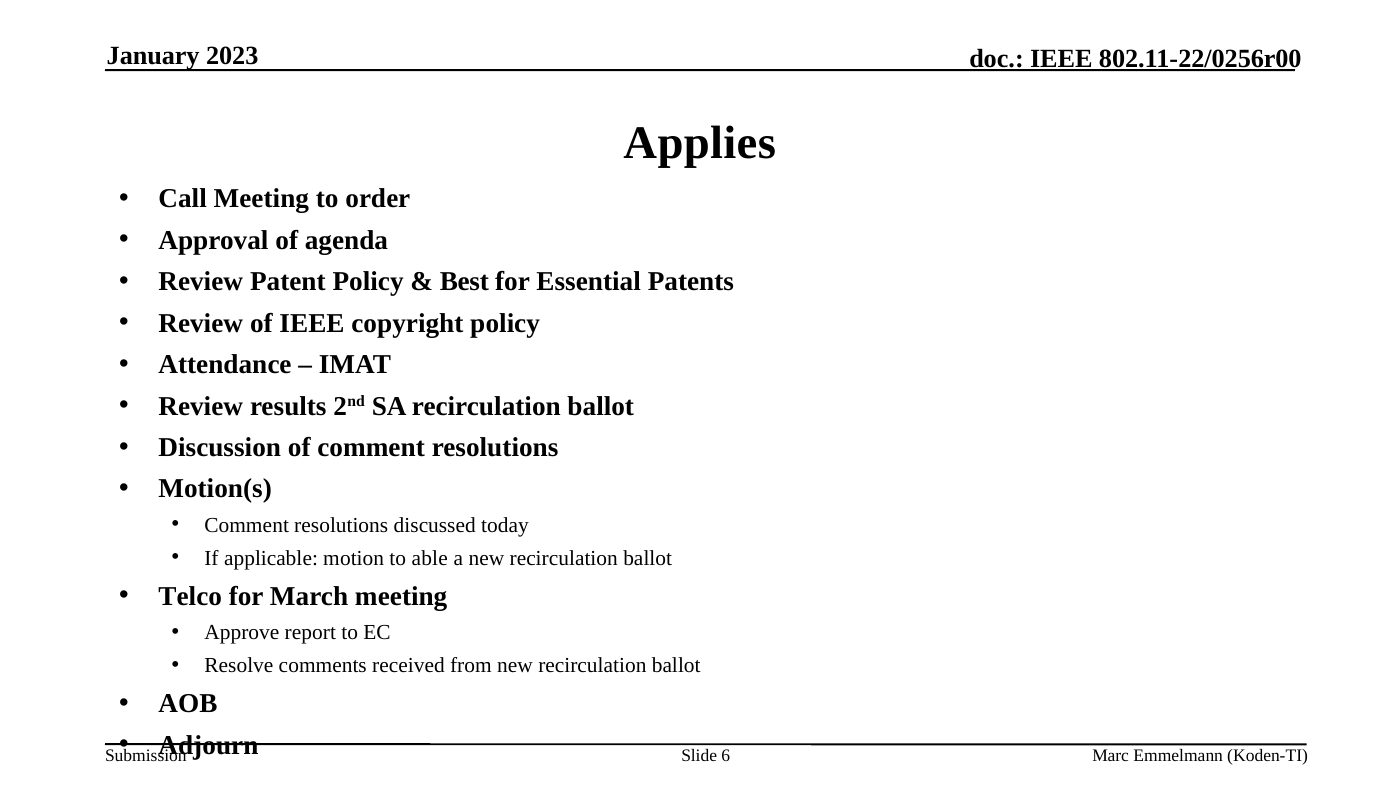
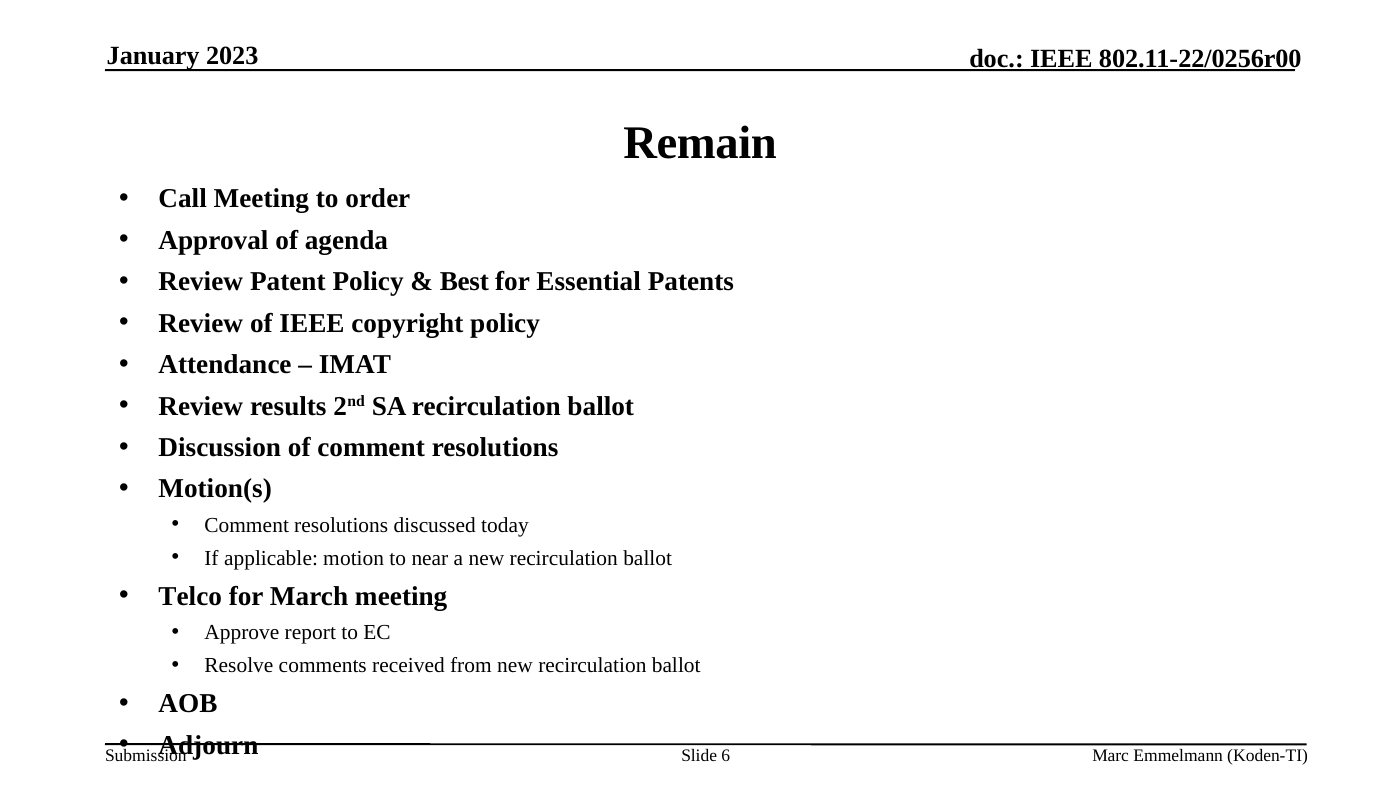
Applies: Applies -> Remain (700, 143)
able: able -> near (430, 558)
